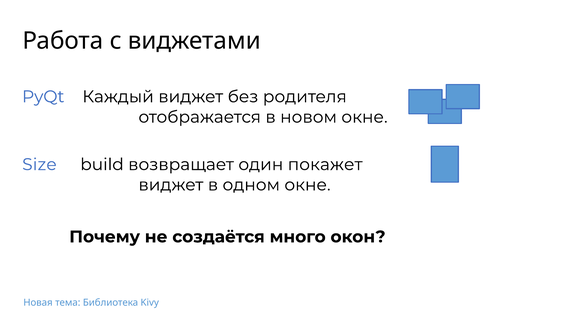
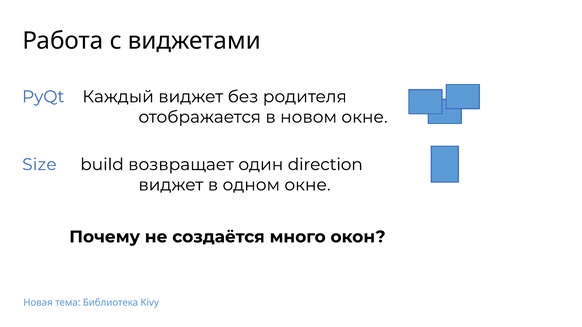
покажет: покажет -> direction (325, 165)
